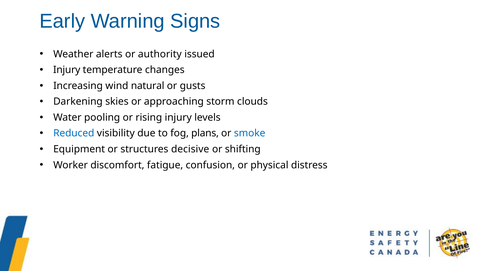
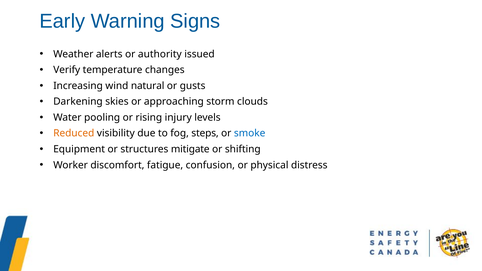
Injury: Injury -> Verify (67, 70)
Reduced colour: blue -> orange (74, 133)
plans: plans -> steps (205, 133)
decisive: decisive -> mitigate (190, 149)
